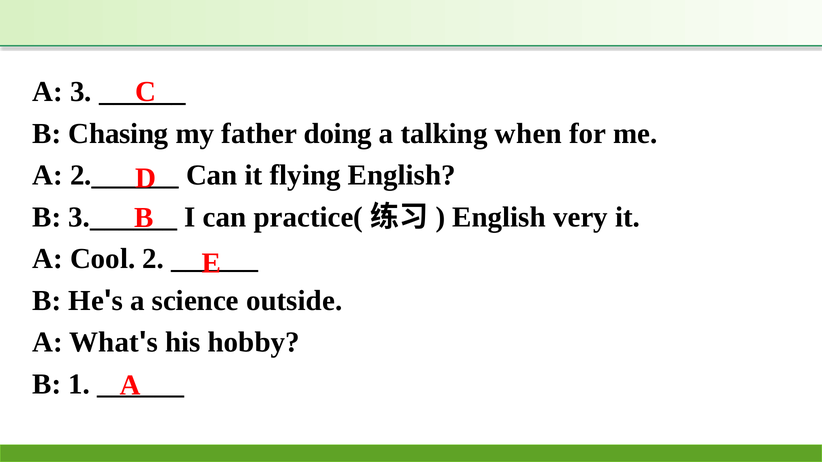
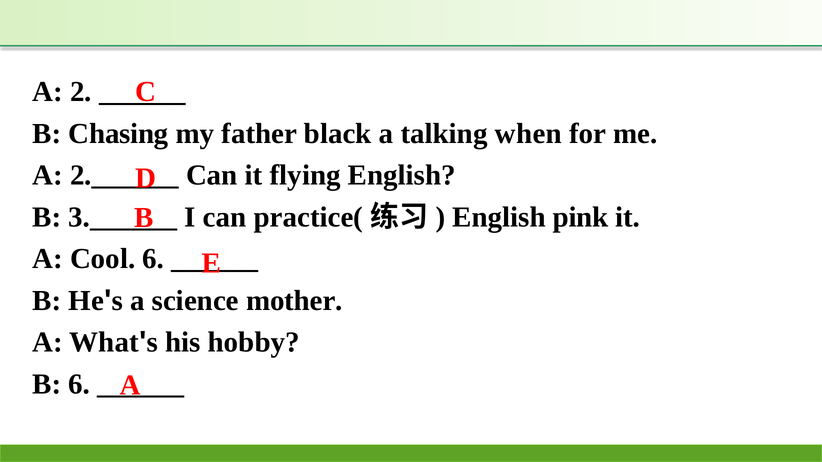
3: 3 -> 2 (81, 92)
doing: doing -> black (338, 134)
very: very -> pink (581, 217)
Cool 2: 2 -> 6 (153, 259)
outside: outside -> mother (294, 301)
B 1: 1 -> 6 (79, 384)
